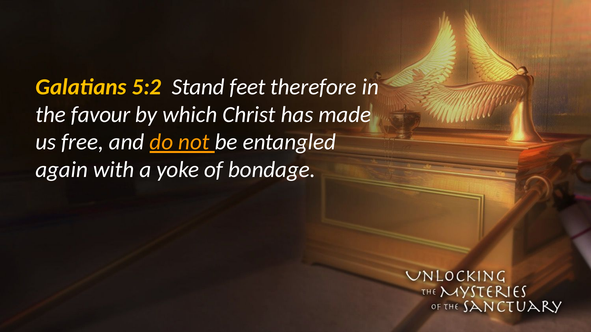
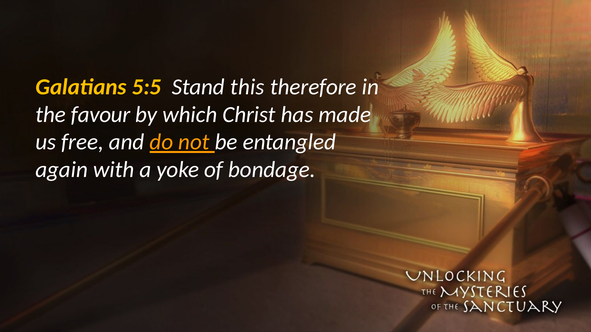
5:2: 5:2 -> 5:5 (146, 87)
feet: feet -> this (247, 87)
